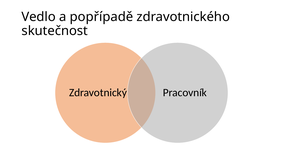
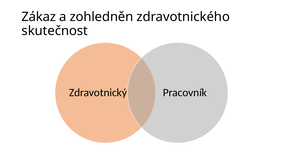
Vedlo: Vedlo -> Zákaz (39, 17)
popřípadě: popřípadě -> zohledněn (101, 17)
